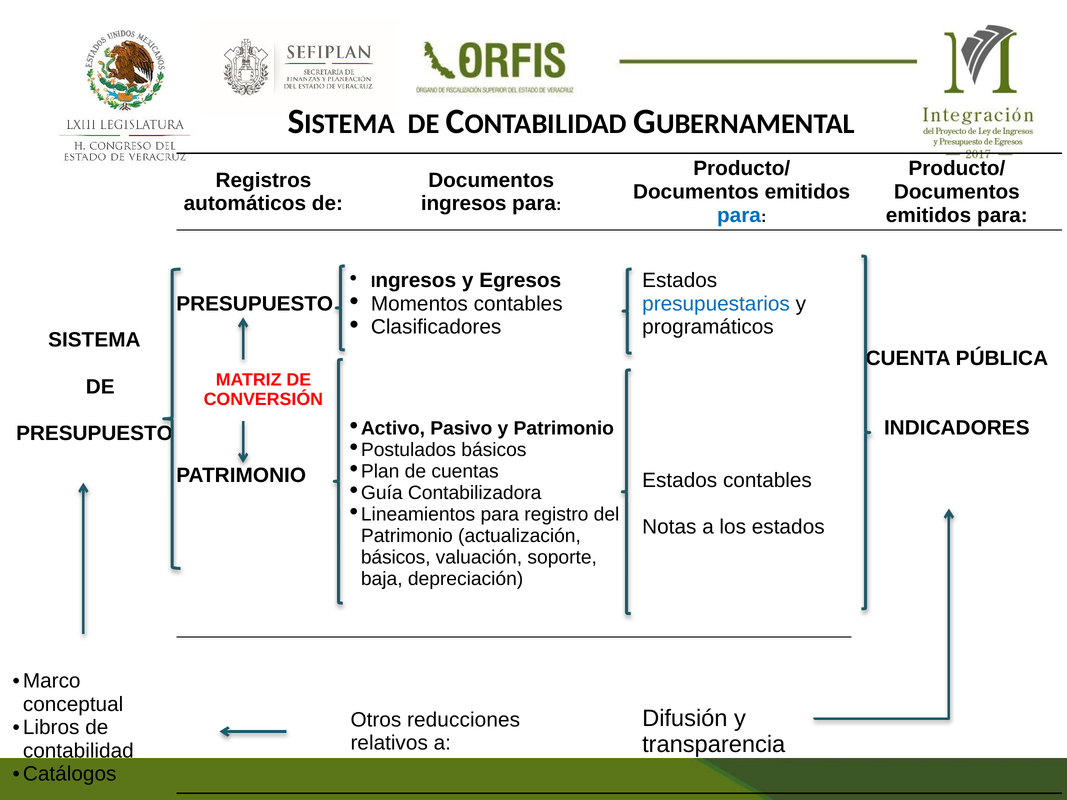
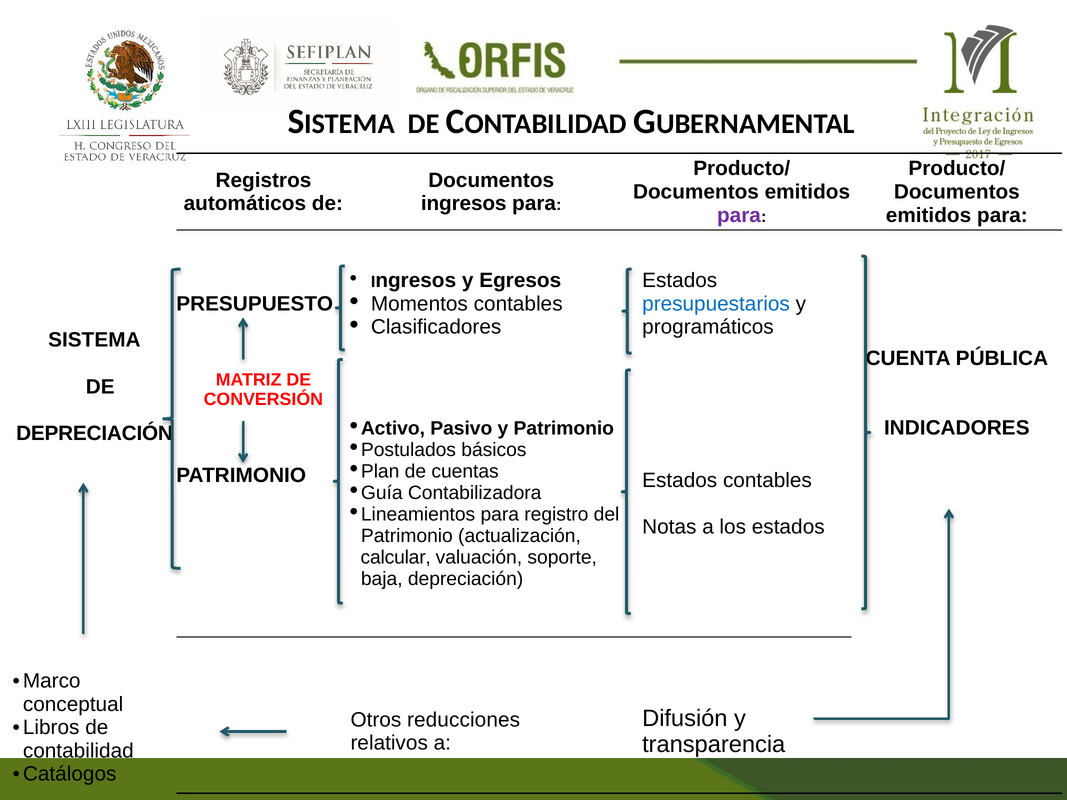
para colour: blue -> purple (739, 215)
PRESUPUESTO: PRESUPUESTO -> DEPRECIACIÓN (95, 433)
básicos: básicos -> calcular (396, 557)
